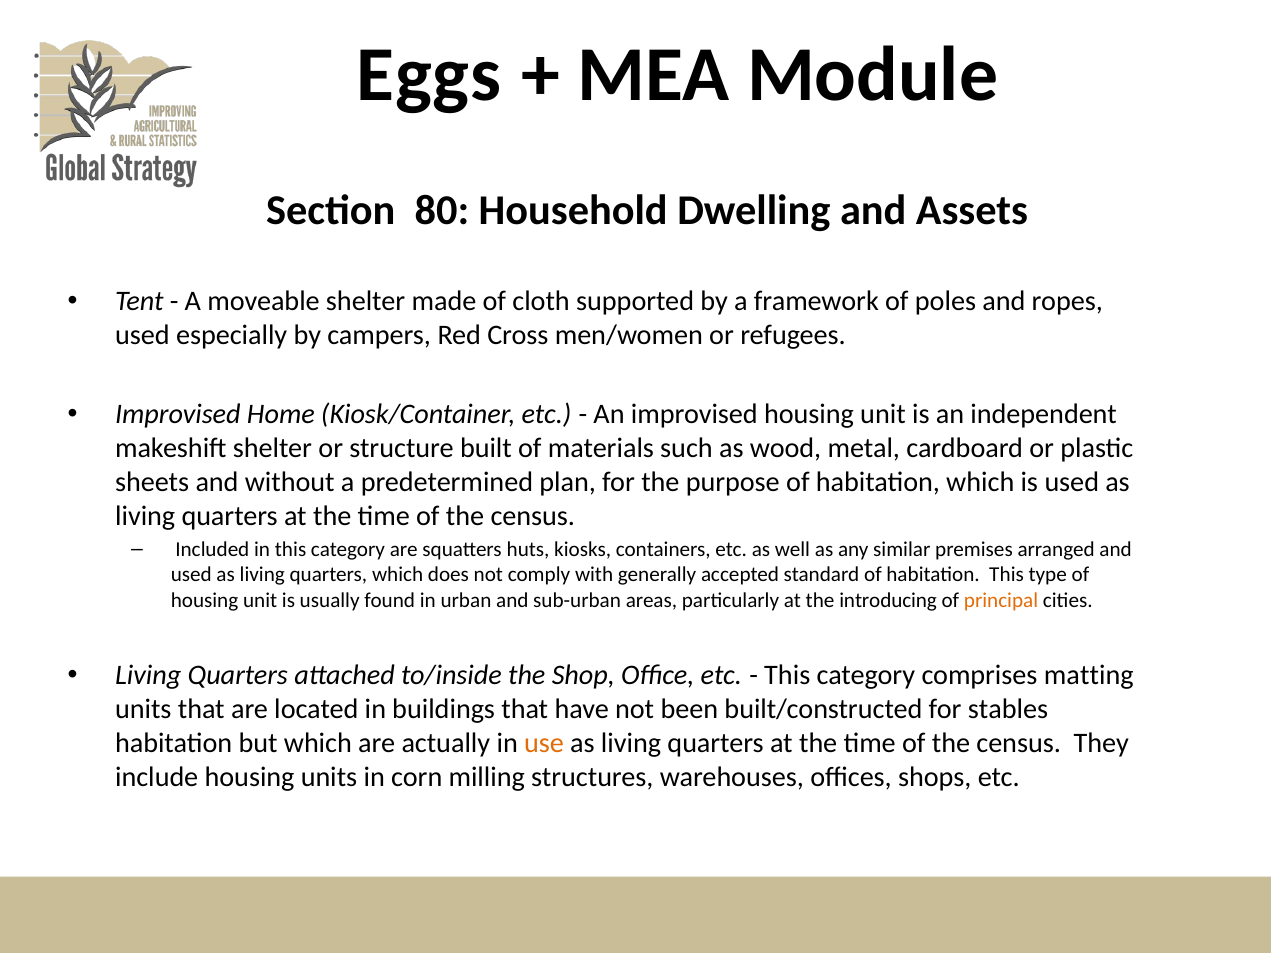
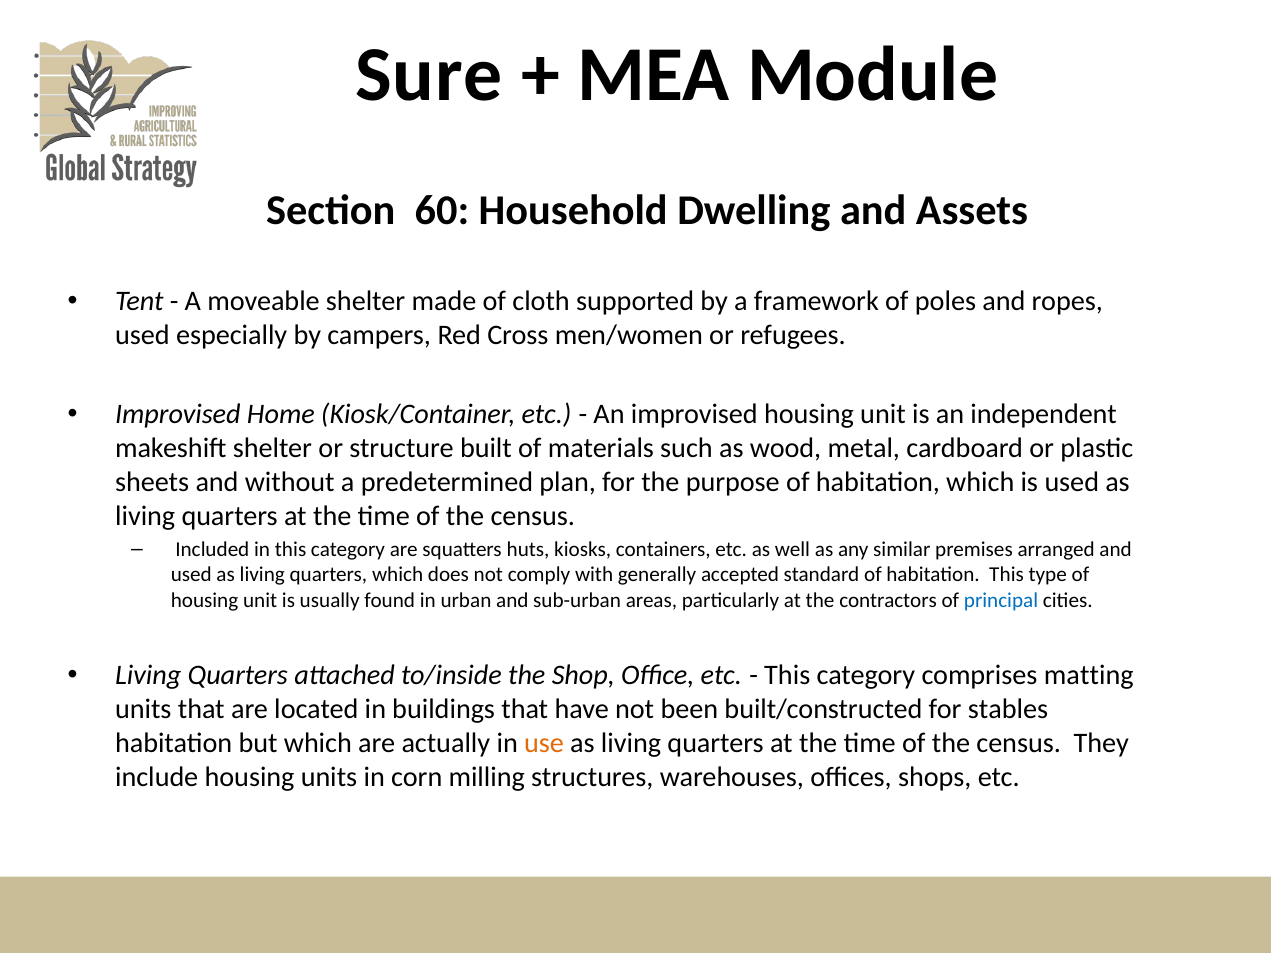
Eggs: Eggs -> Sure (429, 74)
80: 80 -> 60 (442, 211)
introducing: introducing -> contractors (888, 600)
principal colour: orange -> blue (1001, 600)
